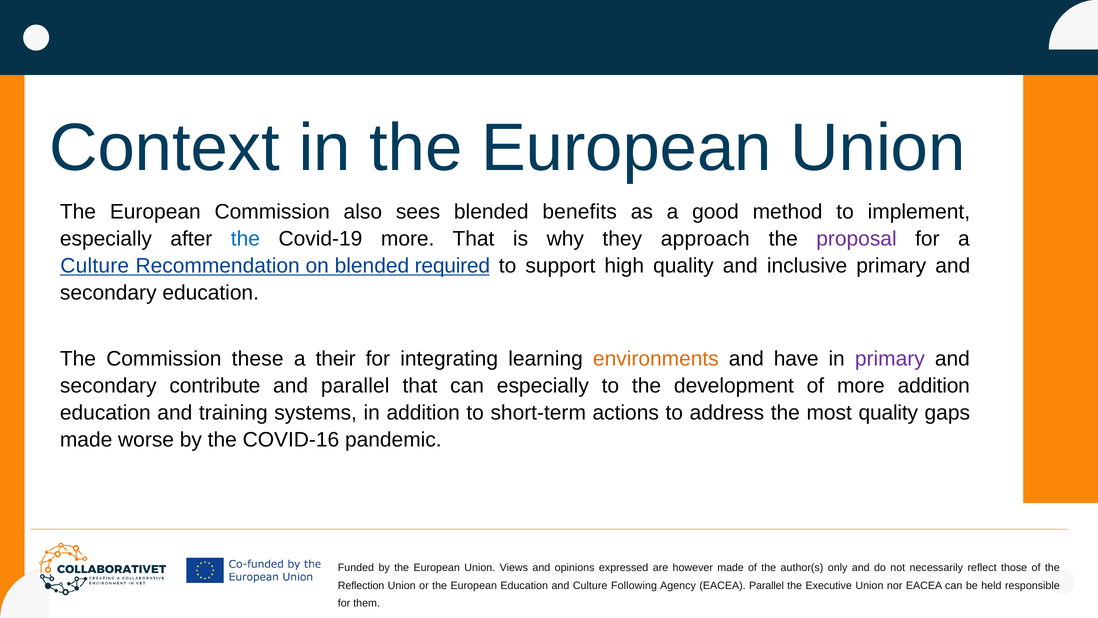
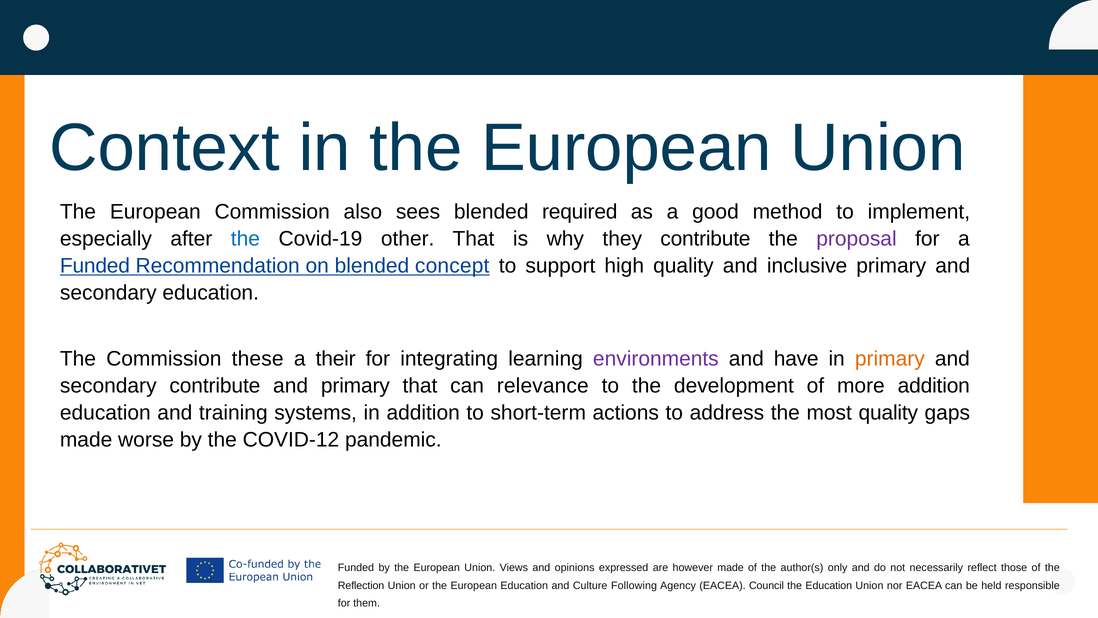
benefits: benefits -> required (580, 212)
Covid-19 more: more -> other (408, 239)
they approach: approach -> contribute (705, 239)
Culture: Culture -> Funded (95, 266)
required: required -> concept (452, 266)
environments colour: orange -> purple (656, 359)
primary colour: purple -> orange (890, 359)
and parallel: parallel -> primary (355, 386)
can especially: especially -> relevance (543, 386)
COVID-16: COVID-16 -> COVID-12 (291, 439)
EACEA Parallel: Parallel -> Council (766, 585)
the Executive: Executive -> Education (829, 585)
